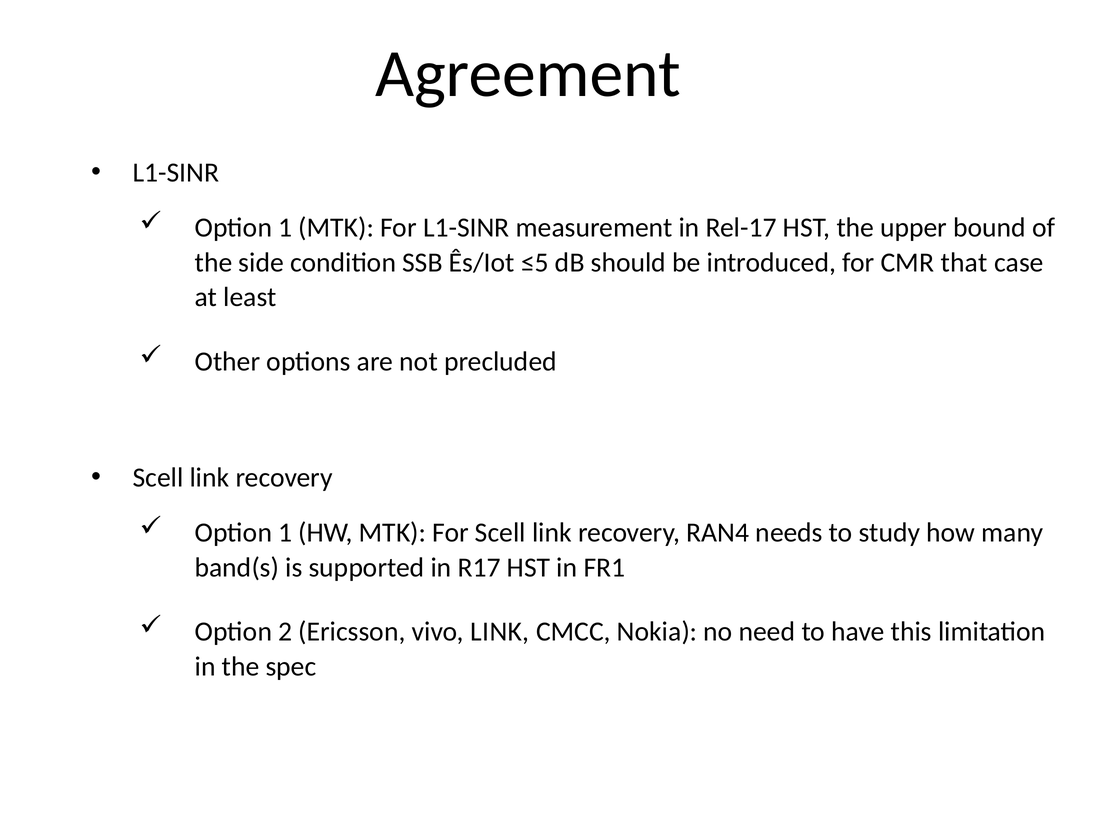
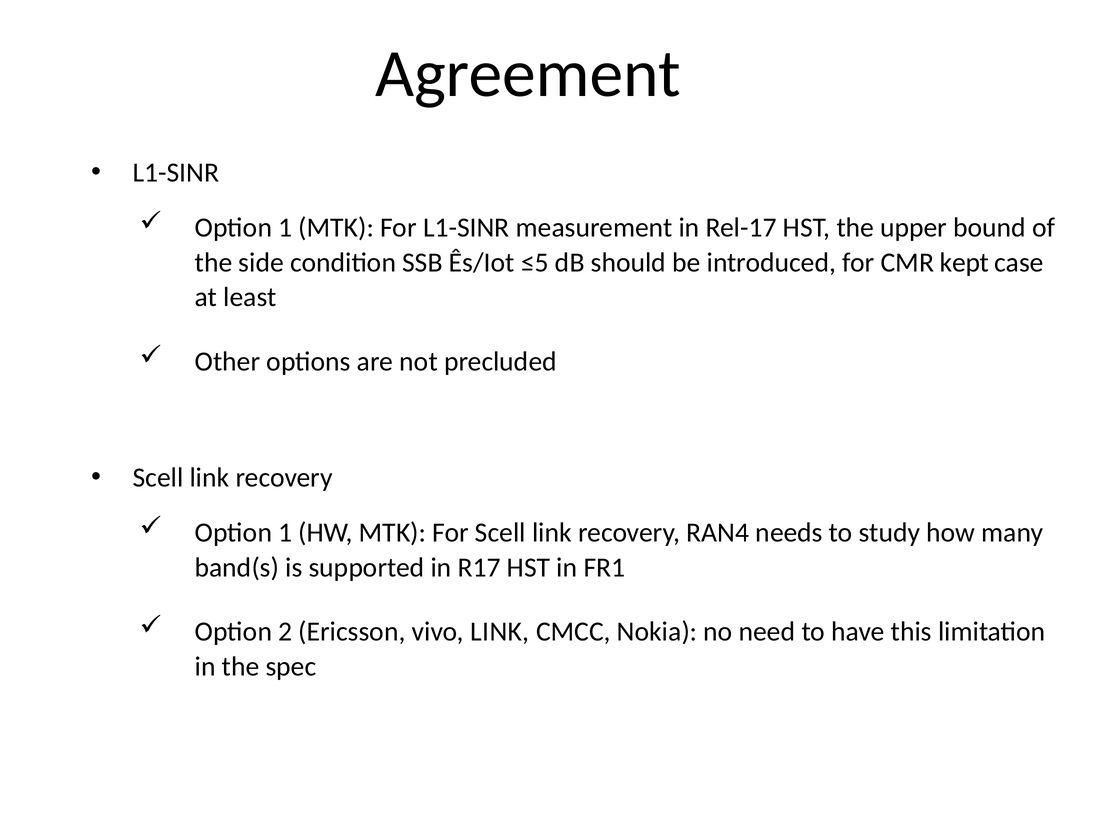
that: that -> kept (964, 262)
